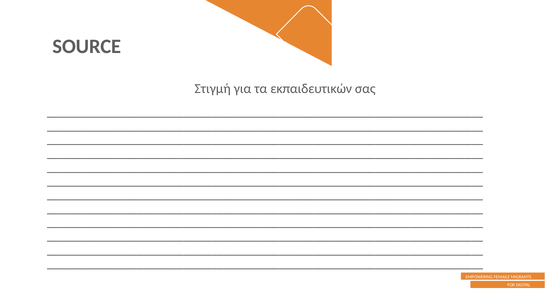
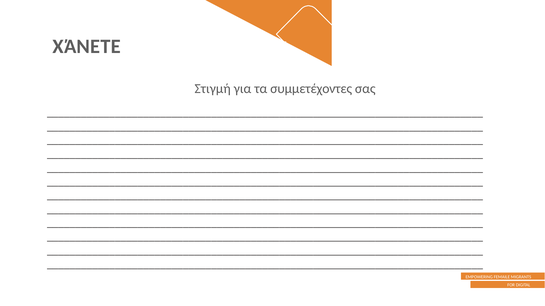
SOURCE: SOURCE -> ΧΆΝΕΤΕ (87, 46)
εκπαιδευτικών: εκπαιδευτικών -> συμμετέχοντες (311, 89)
